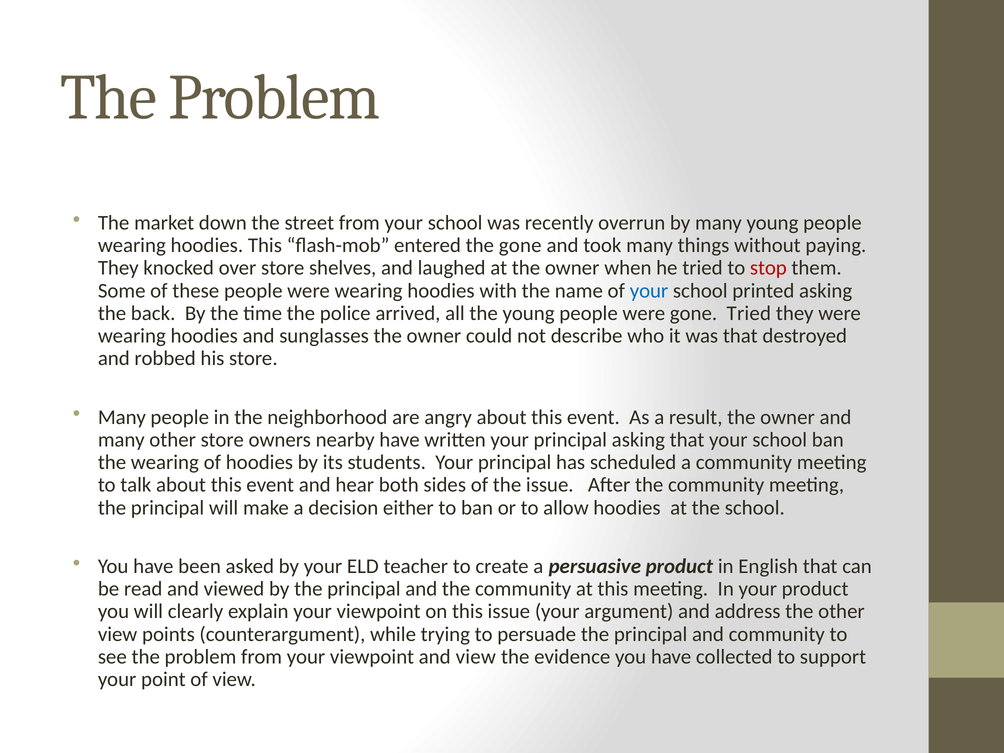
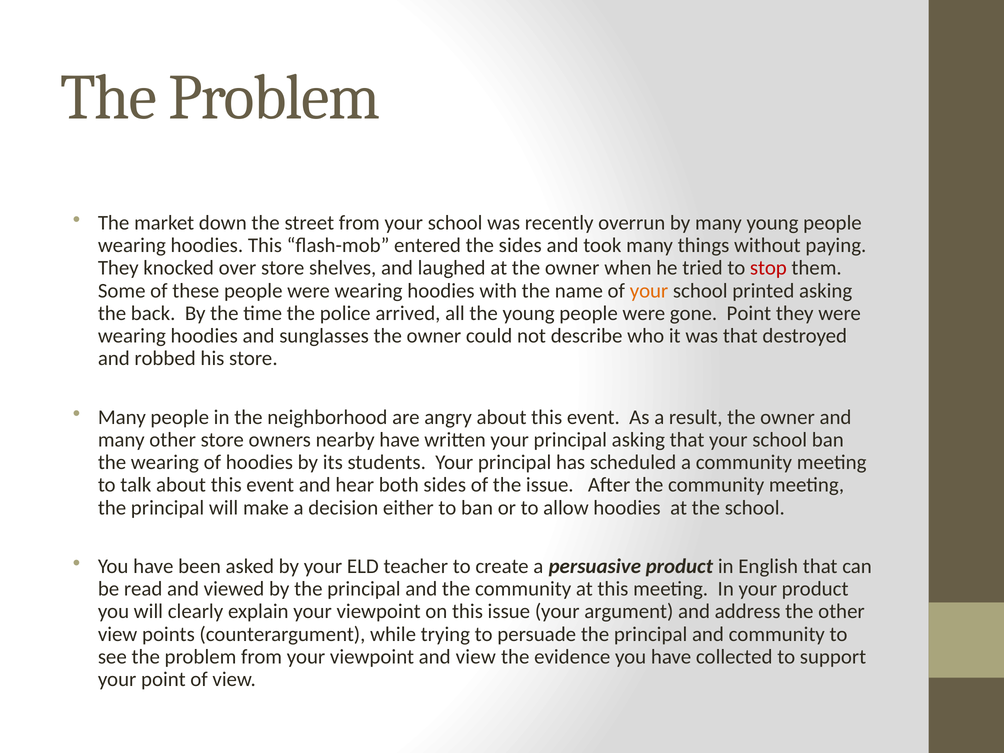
the gone: gone -> sides (520, 245)
your colour: blue -> orange (649, 291)
gone Tried: Tried -> Point (749, 313)
